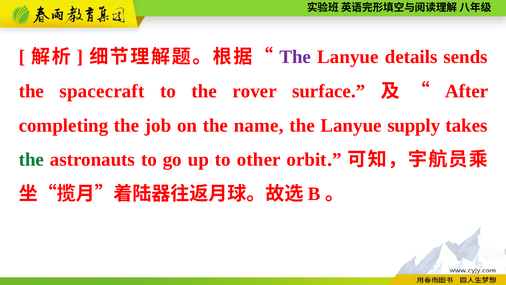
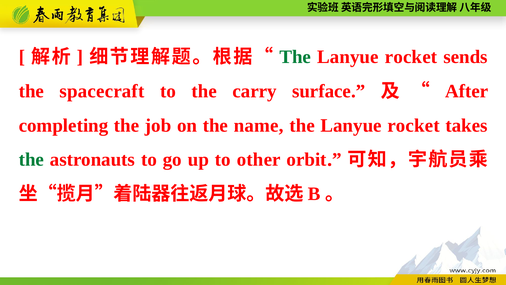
The colour: purple -> green (295, 57)
details: details -> rocket (411, 57)
rover: rover -> carry (255, 91)
supply: supply -> rocket (414, 125)
